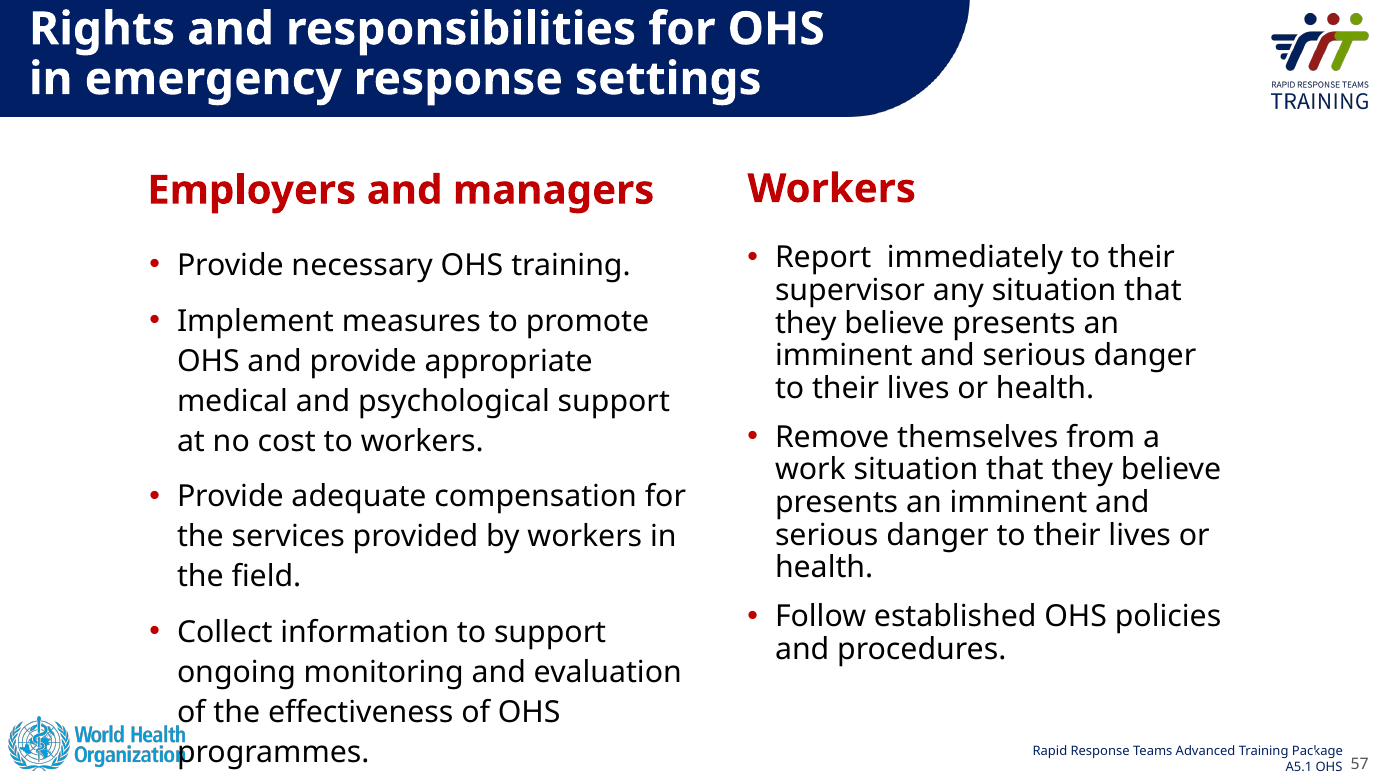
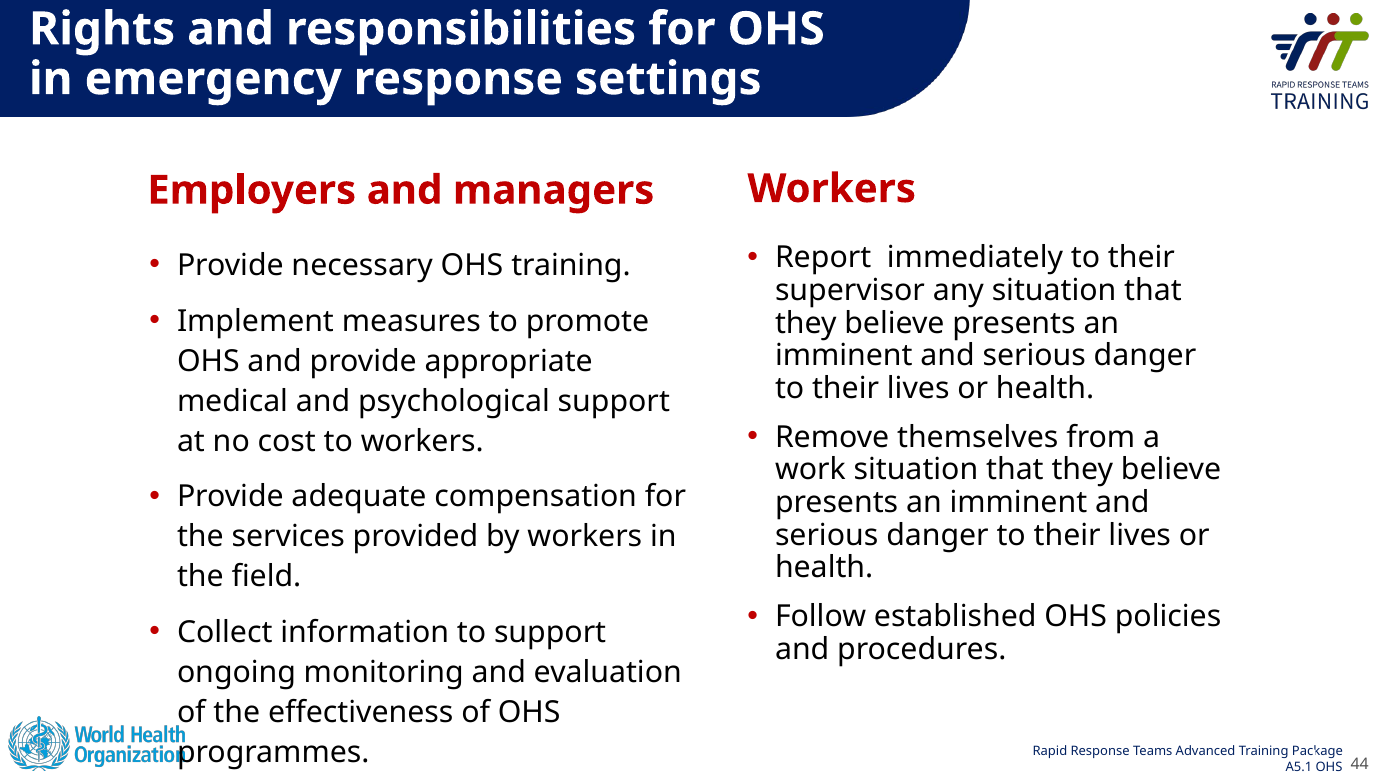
57: 57 -> 44 (1360, 763)
